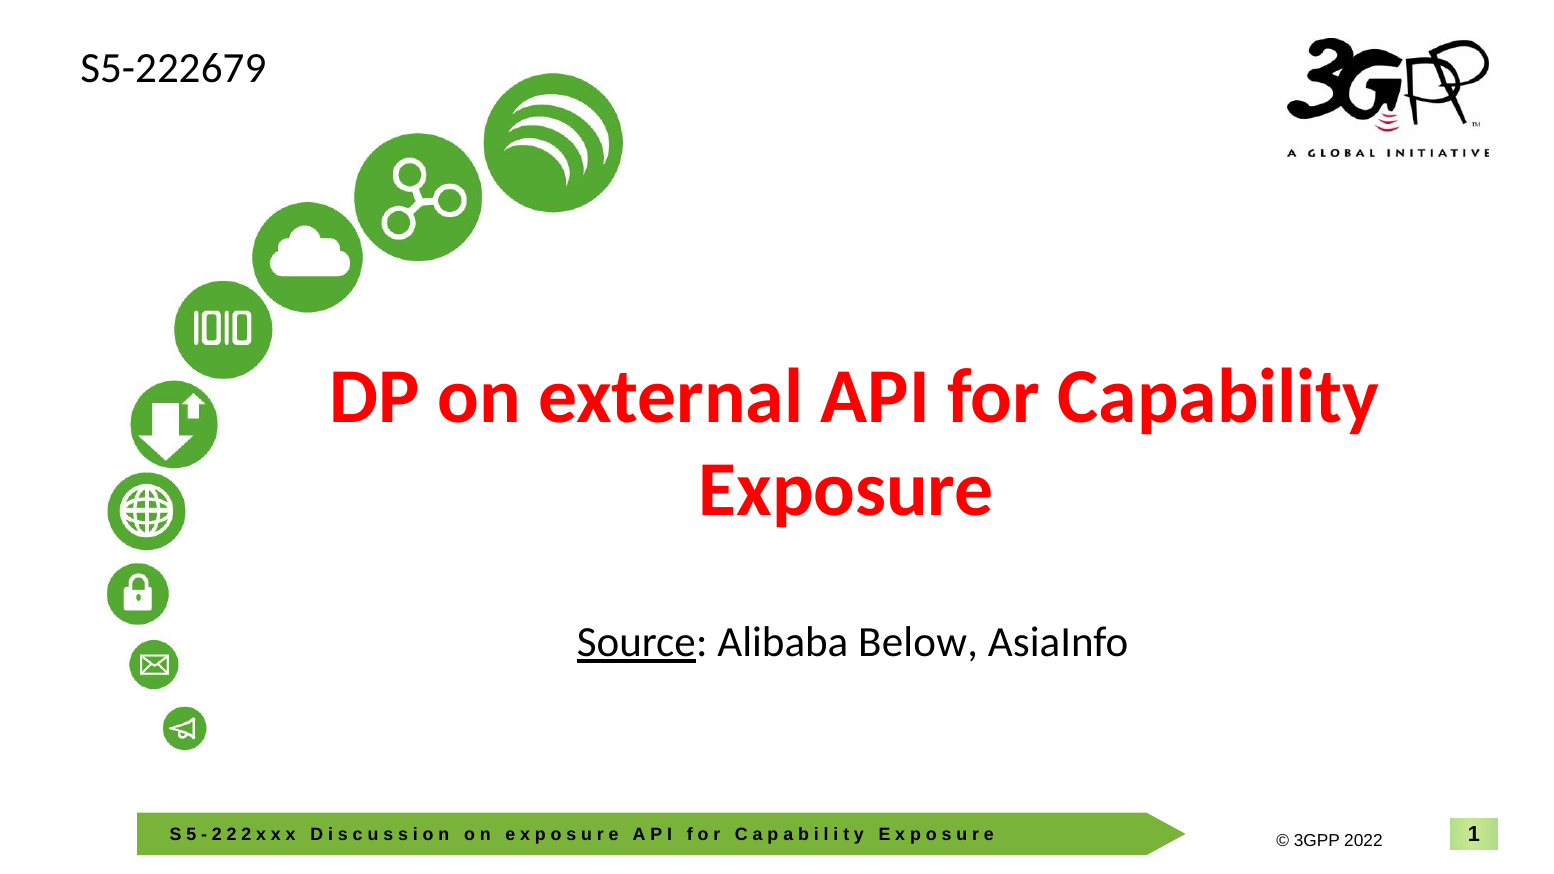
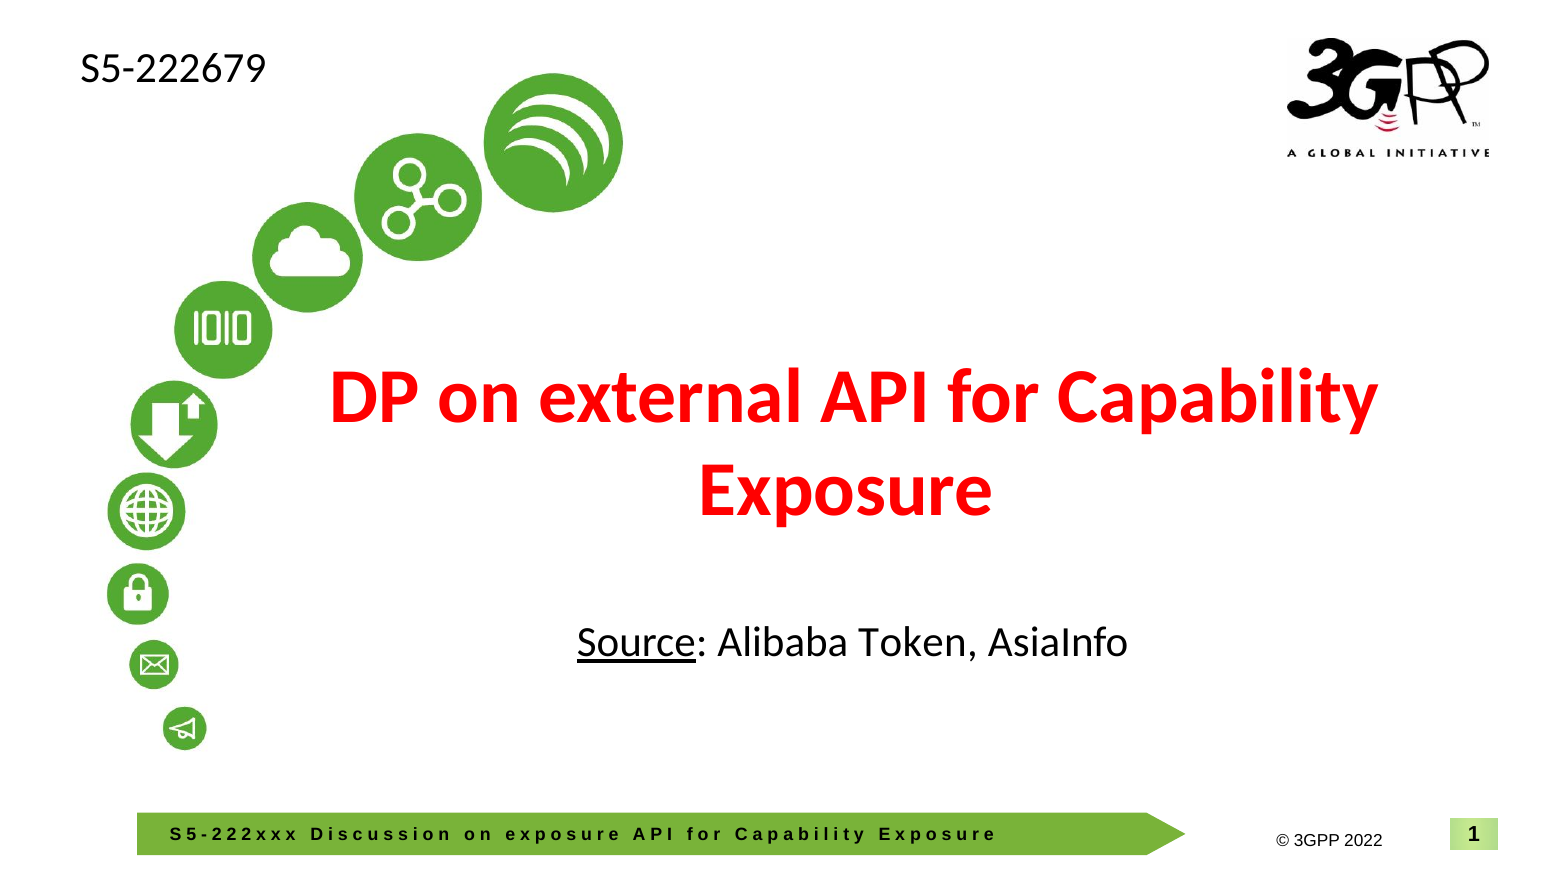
Below: Below -> Token (918, 643)
